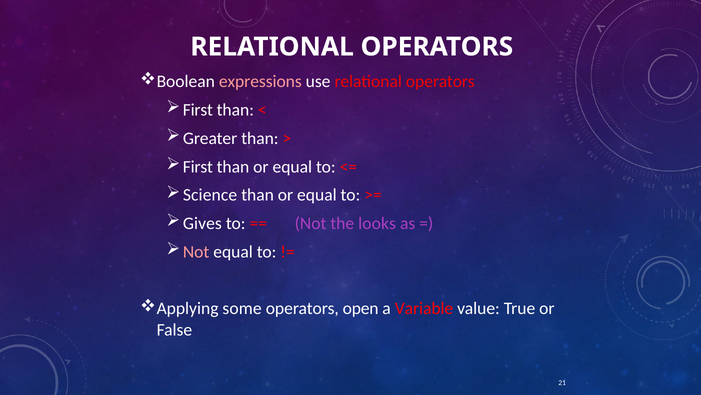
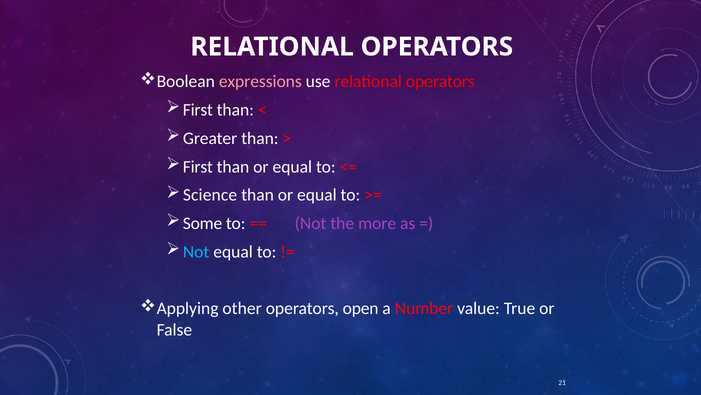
Gives: Gives -> Some (203, 223)
looks: looks -> more (377, 223)
Not colour: pink -> light blue (196, 251)
some: some -> other (242, 308)
Variable: Variable -> Number (424, 308)
